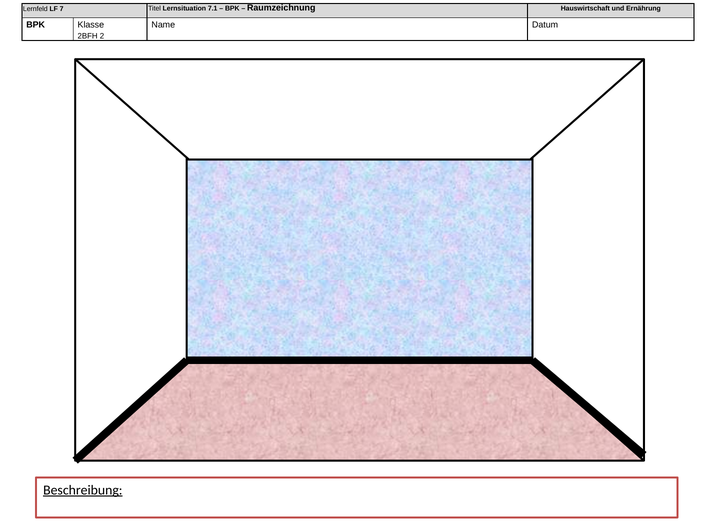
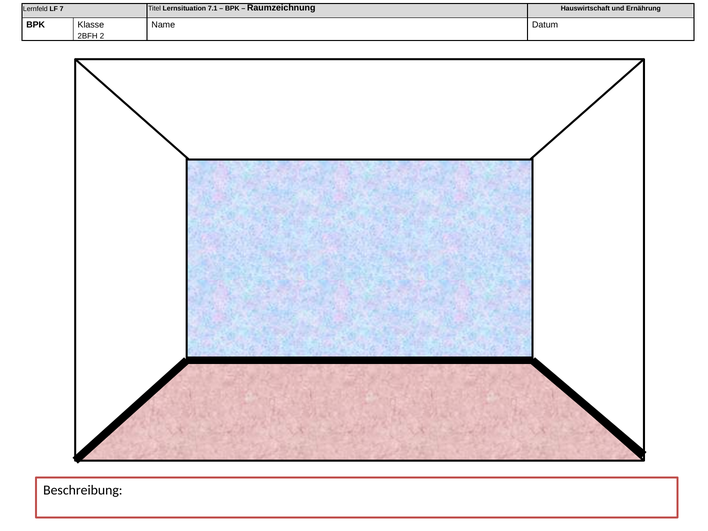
Beschreibung underline: present -> none (83, 490)
